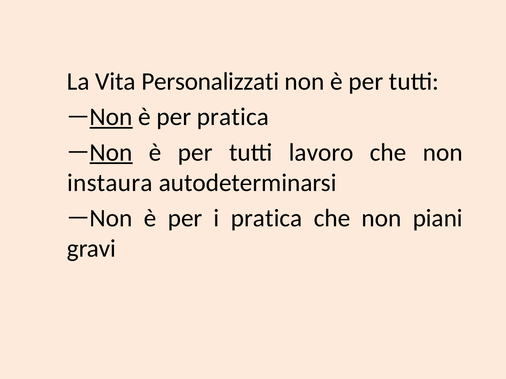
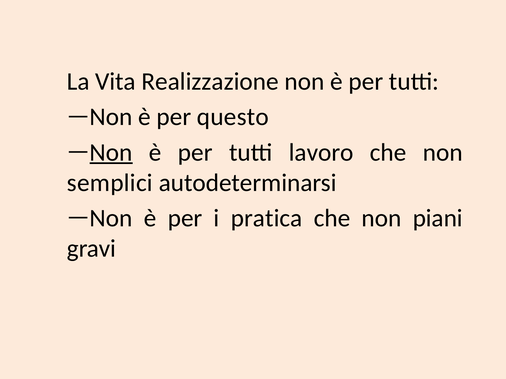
Personalizzati: Personalizzati -> Realizzazione (210, 82)
Non underline: present -> none (111, 117)
per pratica: pratica -> questo (233, 117)
instaura: instaura -> semplici (110, 183)
